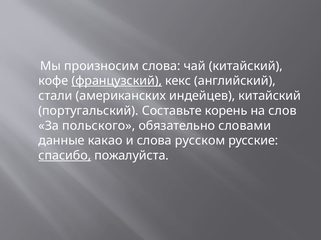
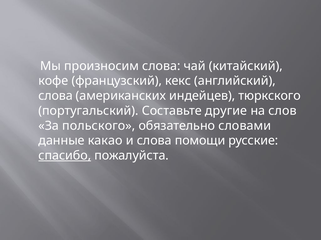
французский underline: present -> none (117, 81)
стали: стали -> слова (56, 96)
индейцев китайский: китайский -> тюркского (270, 96)
корень: корень -> другие (226, 111)
русском: русском -> помощи (200, 141)
